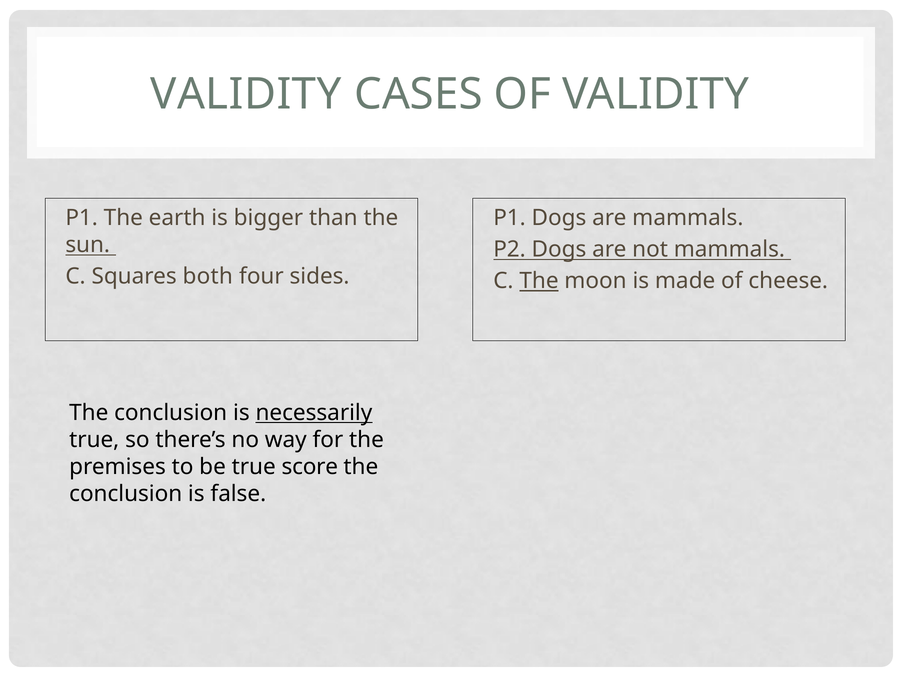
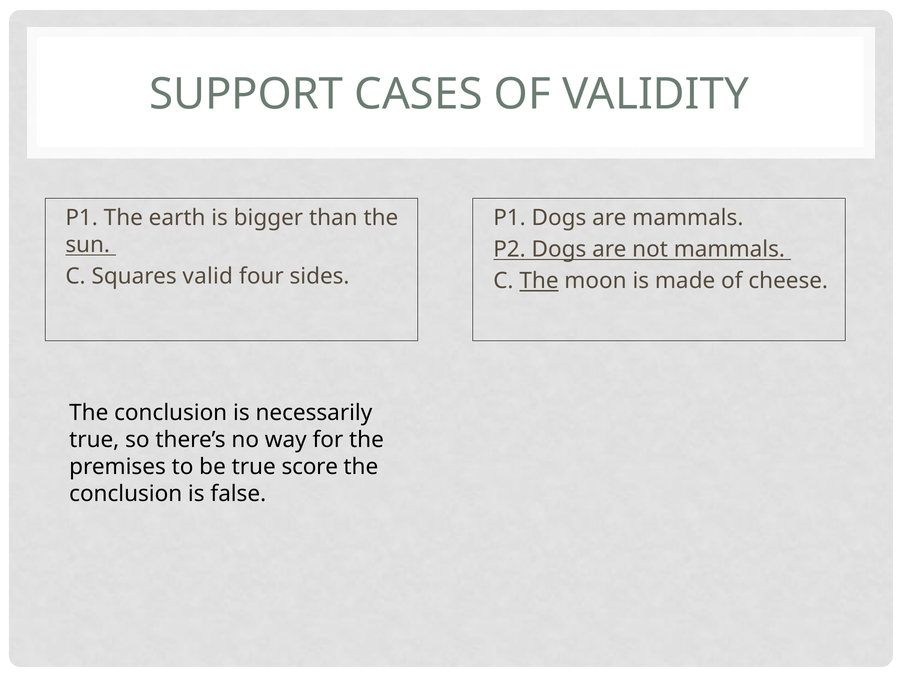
VALIDITY: VALIDITY -> SUPPORT (246, 95)
both: both -> valid (208, 277)
necessarily underline: present -> none (314, 413)
